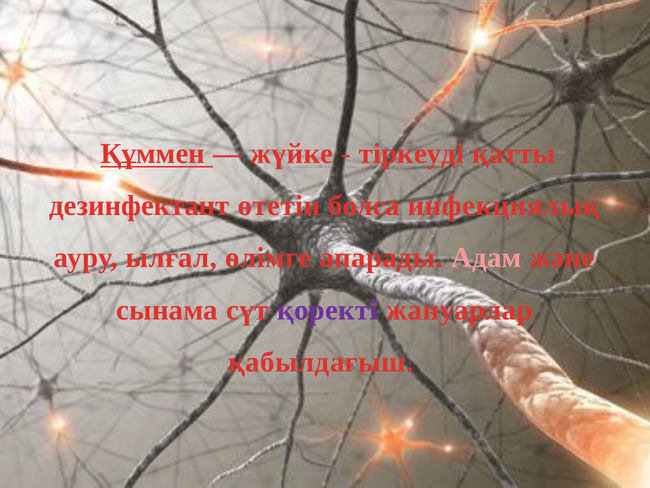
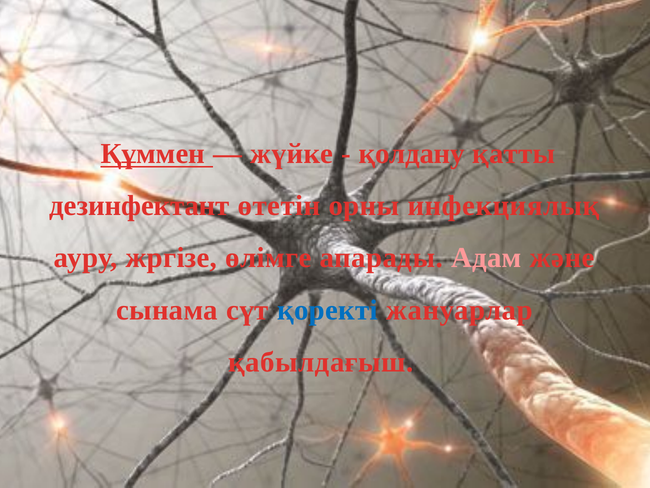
тіркеуді: тіркеуді -> қолдану (412, 154)
болса: болса -> орны (364, 206)
ылғал: ылғал -> жргізе (171, 258)
қоректі colour: purple -> blue (327, 310)
